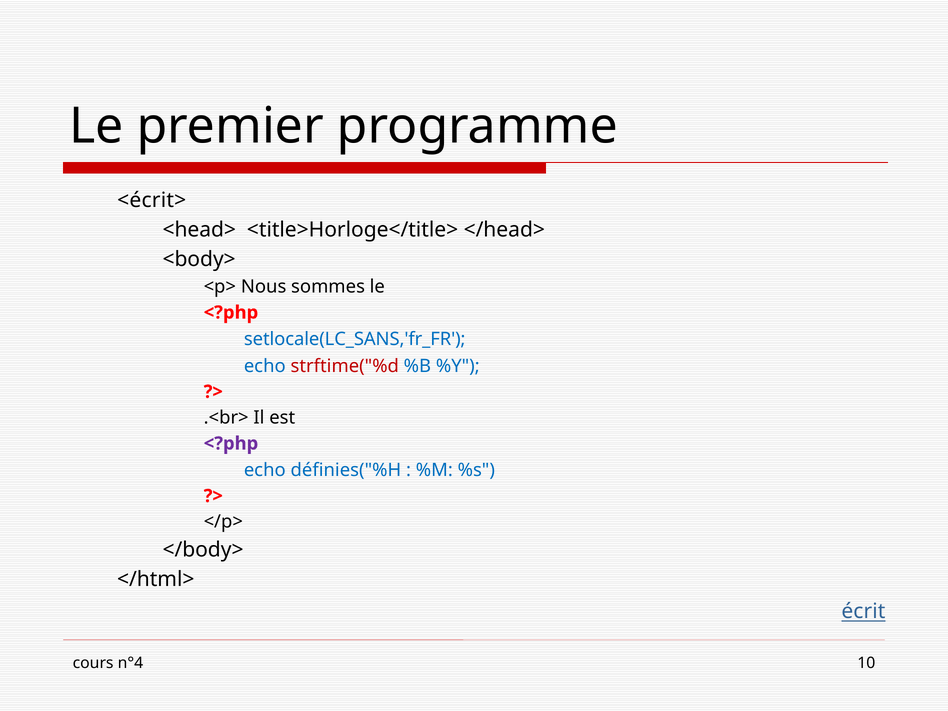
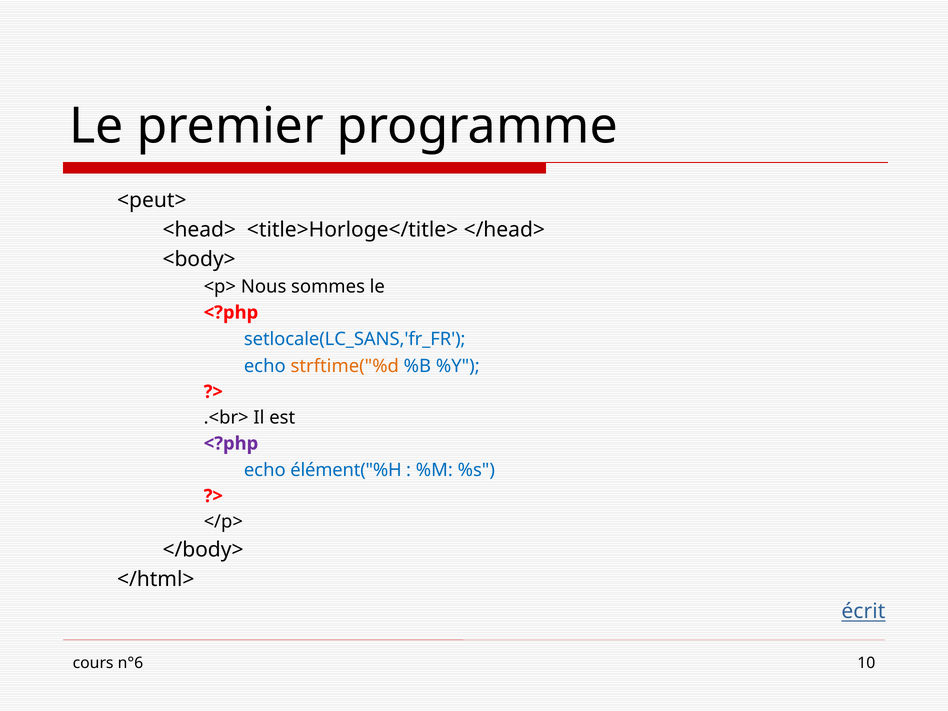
<écrit>: <écrit> -> <peut> (152, 201)
strftime("%d colour: red -> orange (345, 366)
définies("%H: définies("%H -> élément("%H (346, 470)
n°4: n°4 -> n°6 (130, 663)
